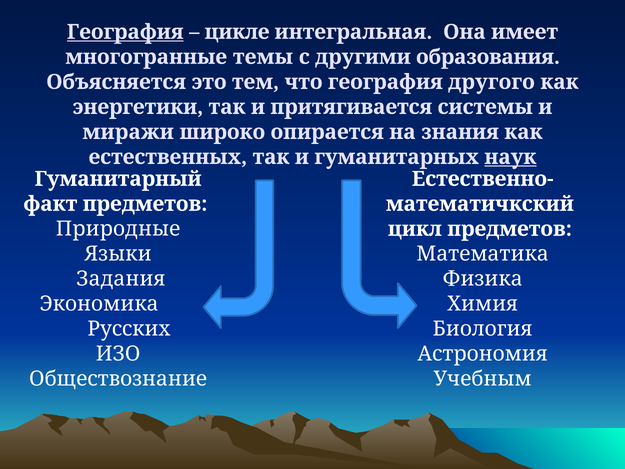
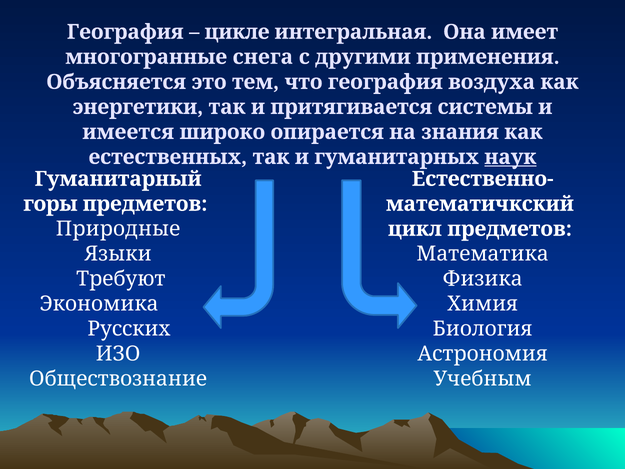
География underline: present -> none (125, 32)
темы: темы -> снега (263, 57)
образования: образования -> применения (488, 57)
другого: другого -> воздуха (492, 82)
миражи: миражи -> имеется (128, 132)
факт: факт -> горы (50, 204)
Задания: Задания -> Требуют (121, 279)
